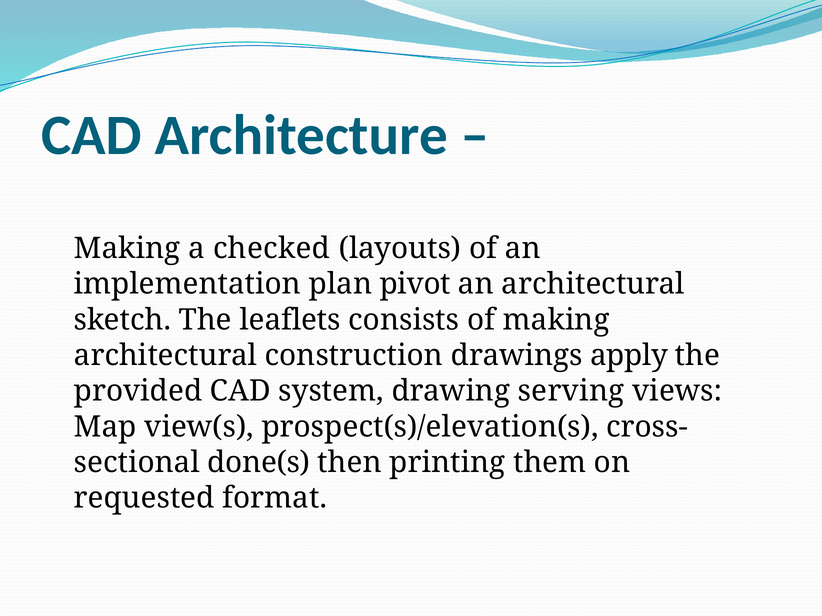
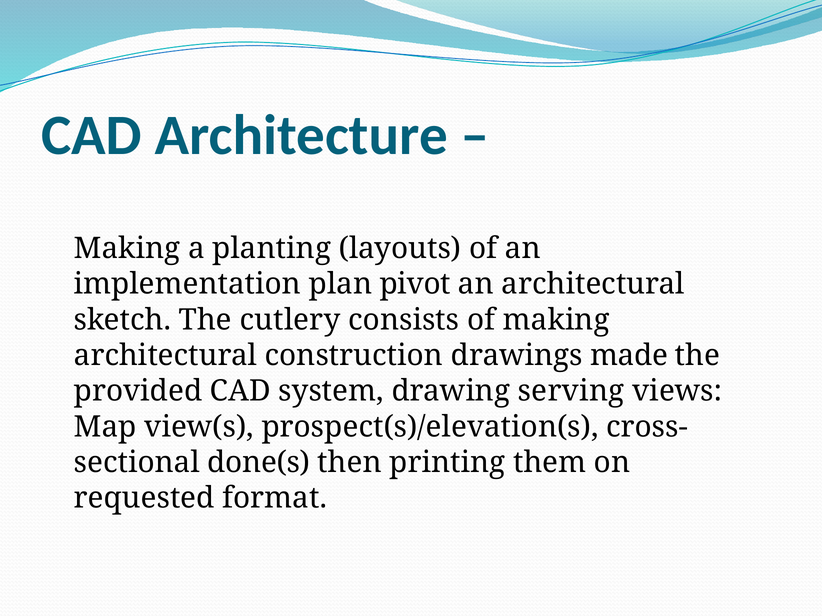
checked: checked -> planting (272, 249)
leaflets: leaflets -> cutlery (290, 320)
apply: apply -> made (629, 356)
